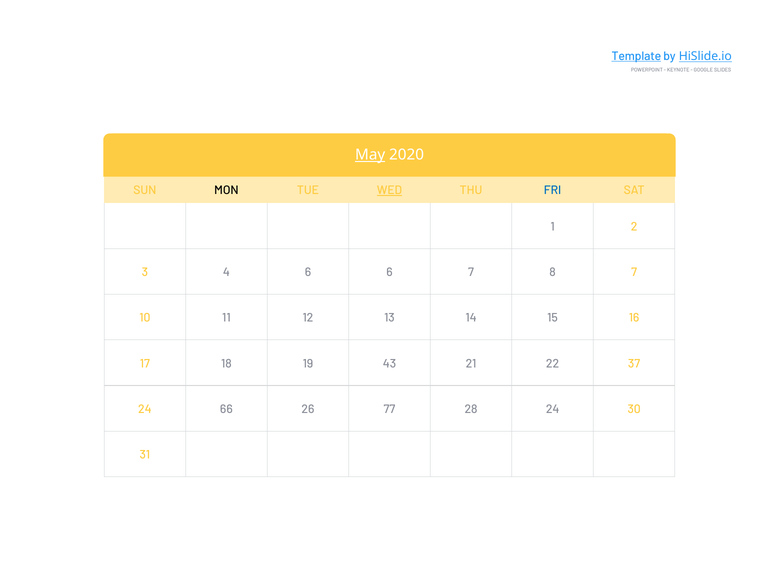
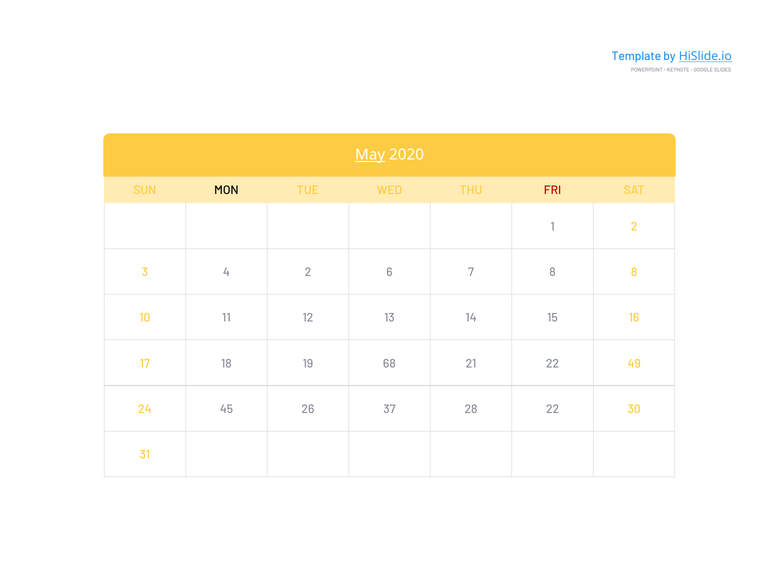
Template underline: present -> none (636, 56)
WED underline: present -> none (389, 190)
FRI colour: blue -> red (553, 190)
4 6: 6 -> 2 (308, 272)
8 7: 7 -> 8 (634, 272)
43: 43 -> 68 (389, 364)
37: 37 -> 49 (634, 364)
66: 66 -> 45 (226, 409)
77: 77 -> 37 (389, 409)
28 24: 24 -> 22 (553, 409)
